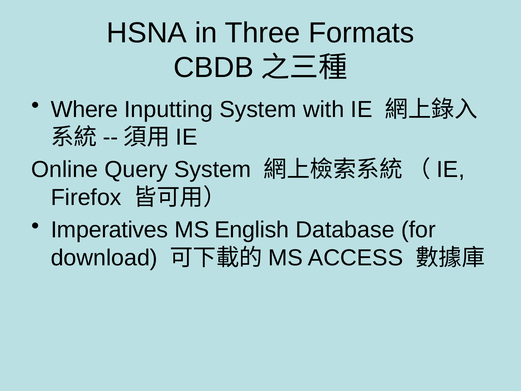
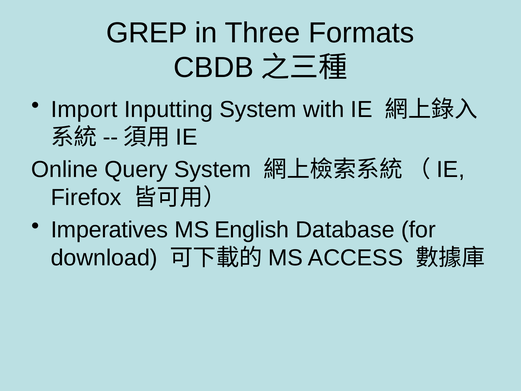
HSNA: HSNA -> GREP (147, 33)
Where: Where -> Import (84, 109)
